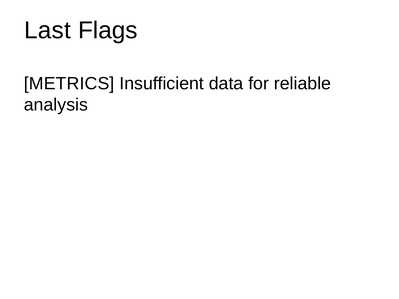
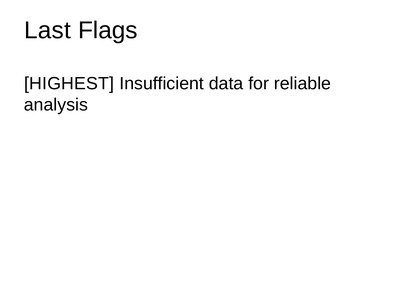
METRICS: METRICS -> HIGHEST (69, 84)
